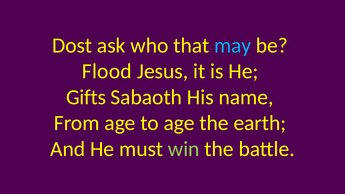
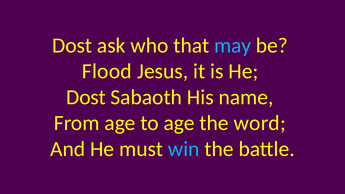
Gifts: Gifts -> Dost (86, 97)
earth: earth -> word (260, 123)
win colour: light green -> light blue (184, 149)
